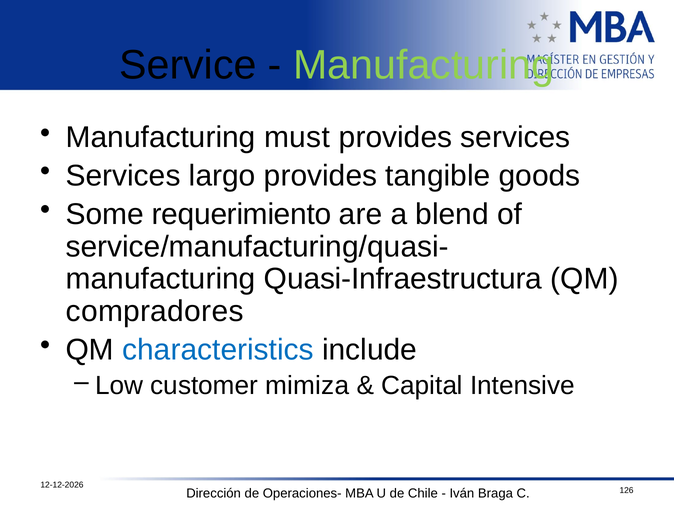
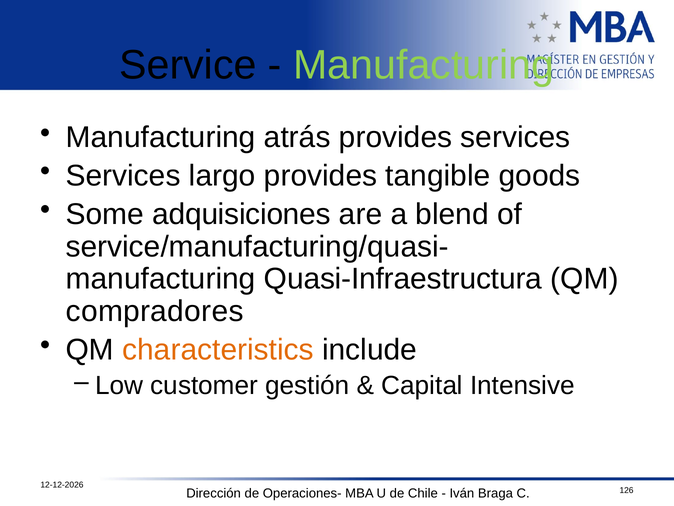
must: must -> atrás (297, 137)
requerimiento: requerimiento -> adquisiciones (242, 214)
characteristics colour: blue -> orange (218, 350)
mimiza: mimiza -> gestión (307, 385)
